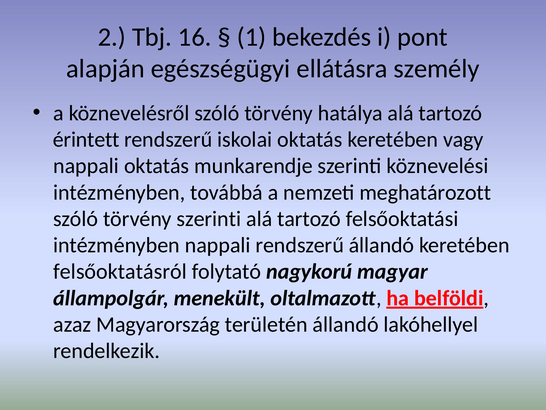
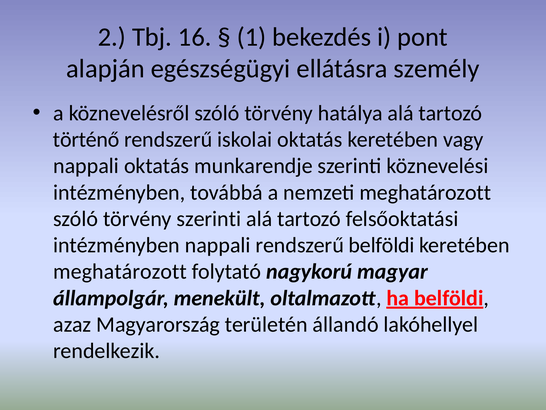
érintett: érintett -> történő (86, 139)
rendszerű állandó: állandó -> belföldi (382, 245)
felsőoktatásról: felsőoktatásról -> meghatározott (120, 271)
